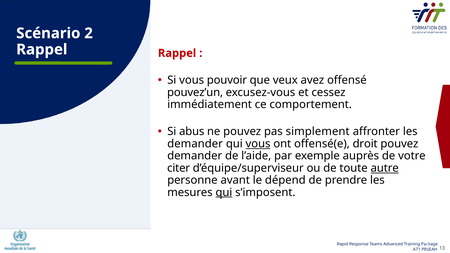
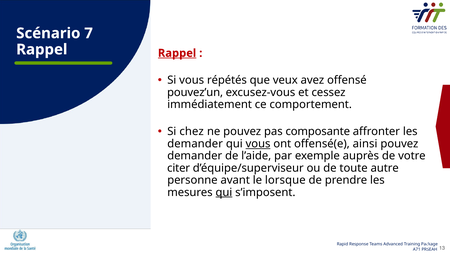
2: 2 -> 7 (89, 33)
Rappel underline: none -> present (177, 53)
pouvoir: pouvoir -> répétés (227, 80)
abus: abus -> chez (192, 132)
simplement: simplement -> composante (318, 132)
droit: droit -> ainsi (365, 144)
autre underline: present -> none (385, 168)
dépend: dépend -> lorsque (285, 180)
